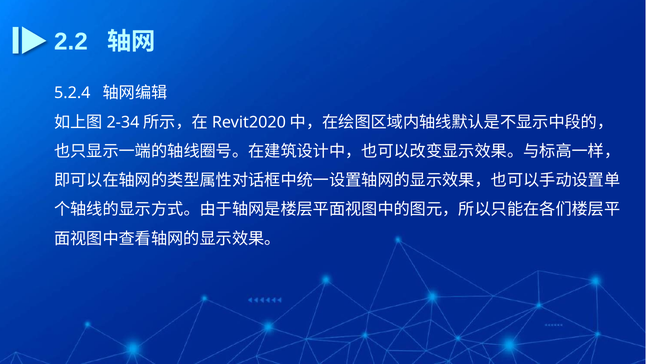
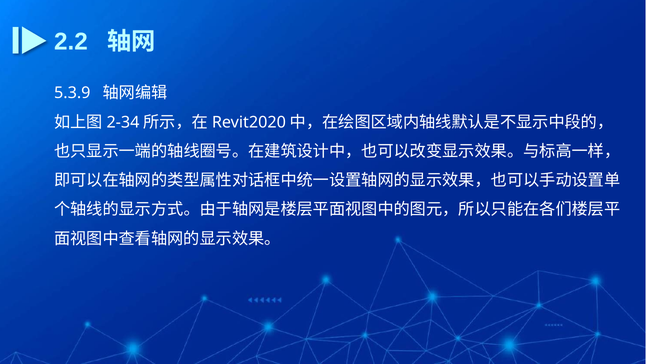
5.2.4: 5.2.4 -> 5.3.9 (72, 93)
